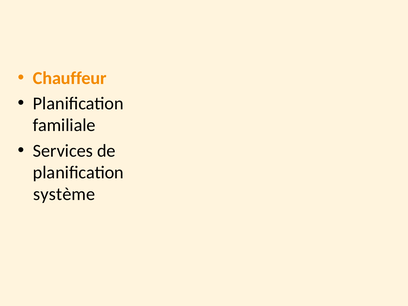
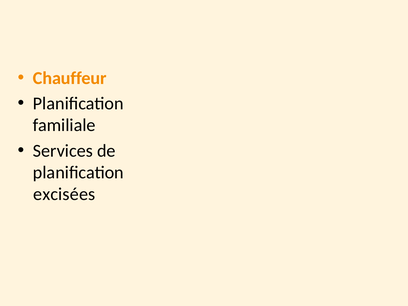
système: système -> excisées (64, 194)
